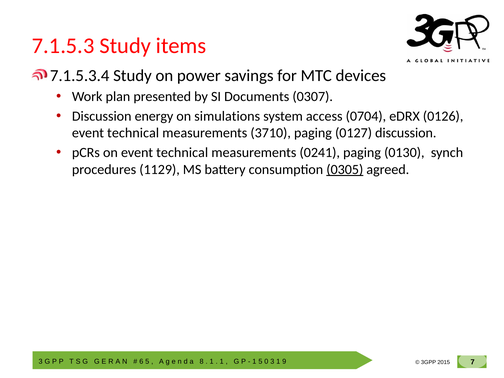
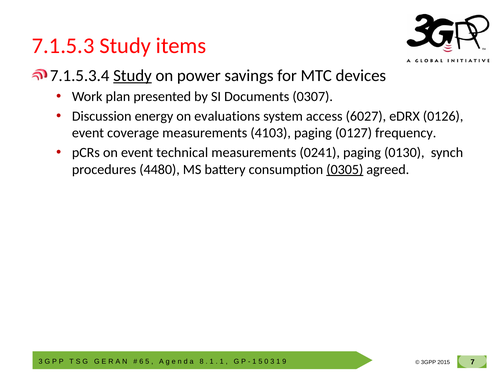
Study underline: none -> present (132, 76)
simulations: simulations -> evaluations (227, 116)
0704: 0704 -> 6027 (366, 116)
technical: technical -> coverage (133, 133)
3710: 3710 -> 4103 (271, 133)
0127 discussion: discussion -> frequency (406, 133)
1129: 1129 -> 4480 (160, 169)
